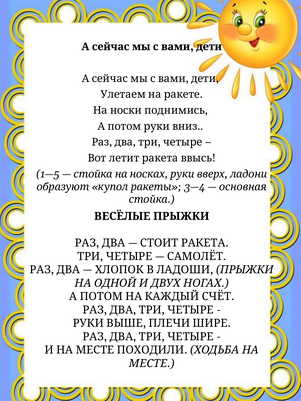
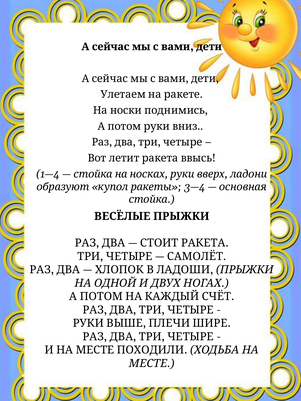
1—5: 1—5 -> 1—4 (48, 174)
